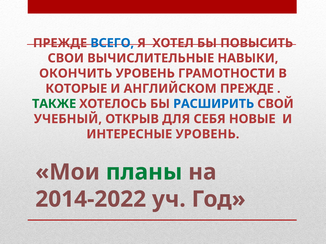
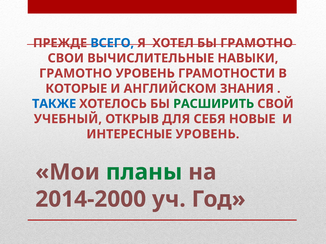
БЫ ПОВЫСИТЬ: ПОВЫСИТЬ -> ГРАМОТНО (257, 43)
ОКОНЧИТЬ: ОКОНЧИТЬ -> ГРАМОТНО (76, 74)
АНГЛИЙСКОМ ПРЕЖДЕ: ПРЕЖДЕ -> ЗНАНИЯ (247, 89)
ТАКЖЕ colour: green -> blue (54, 104)
РАСШИРИТЬ colour: blue -> green (214, 104)
2014-2022: 2014-2022 -> 2014-2000 (91, 200)
